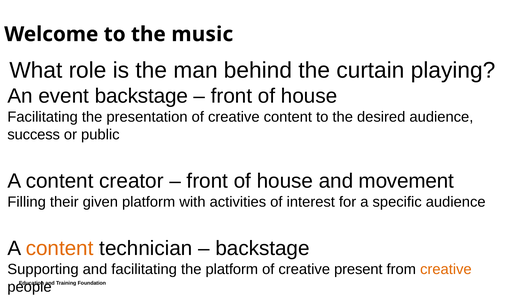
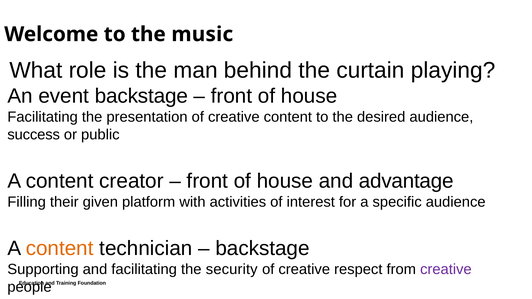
movement: movement -> advantage (406, 181)
the platform: platform -> security (232, 270)
present: present -> respect (358, 270)
creative colour: orange -> purple (446, 270)
